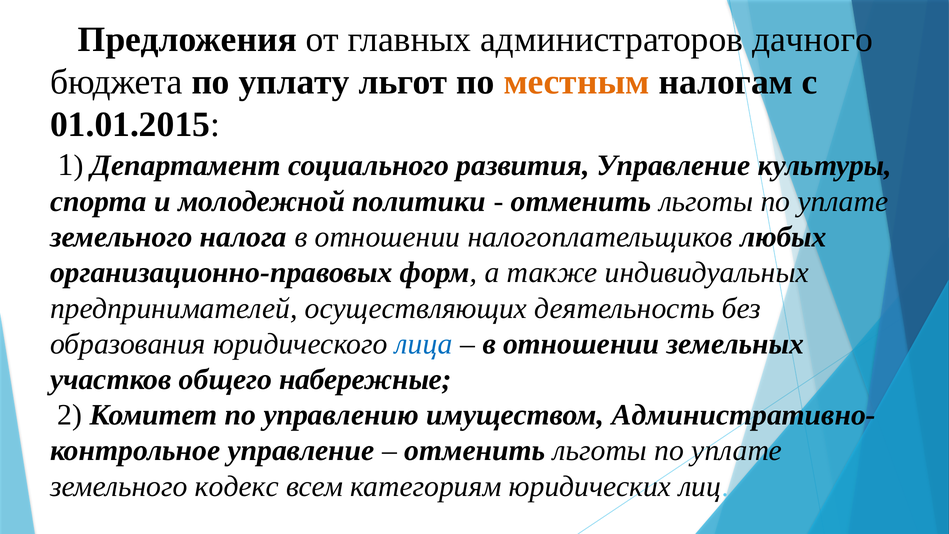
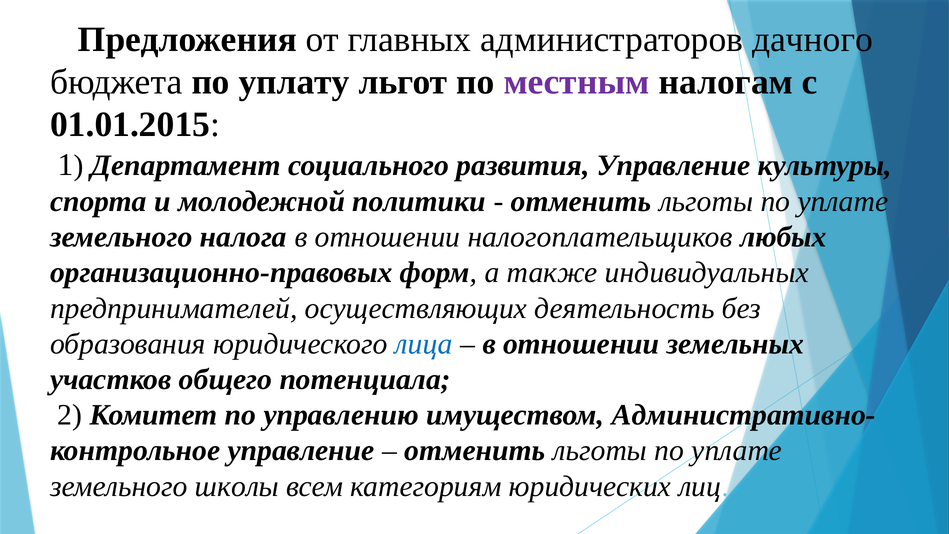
местным colour: orange -> purple (577, 82)
набережные: набережные -> потенциала (365, 379)
кодекс: кодекс -> школы (237, 486)
